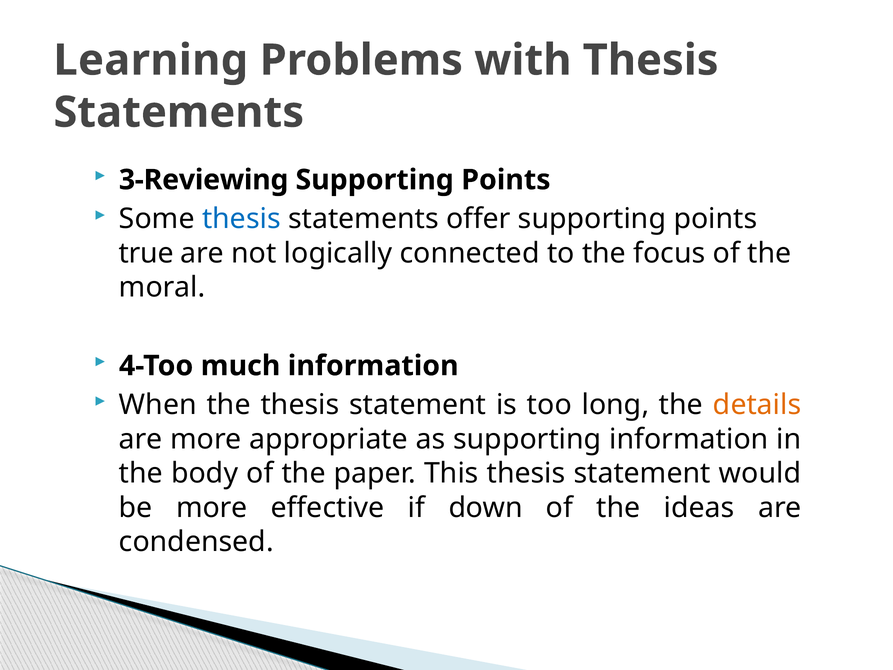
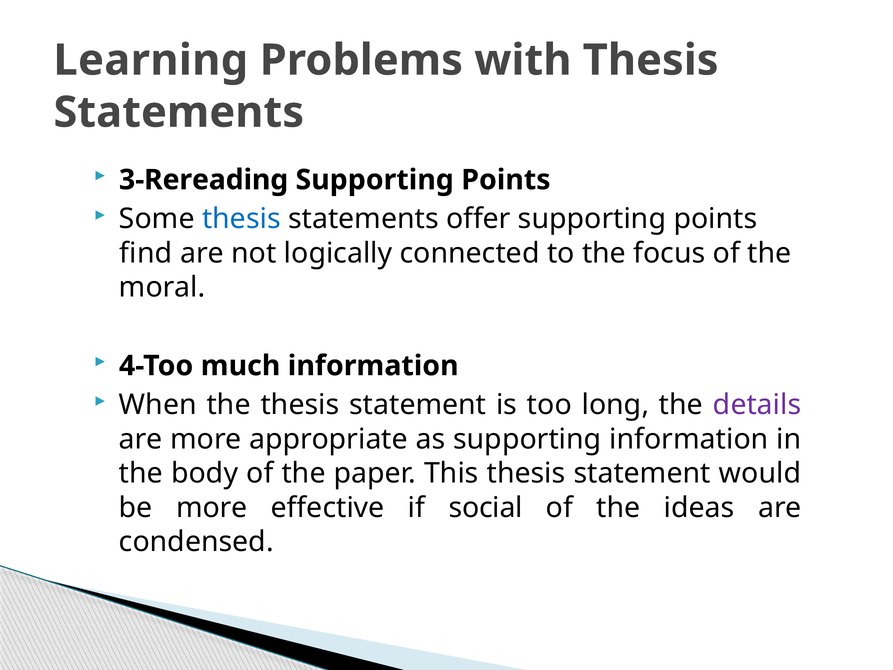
3-Reviewing: 3-Reviewing -> 3-Rereading (204, 180)
true: true -> find (146, 253)
details colour: orange -> purple (757, 405)
down: down -> social (486, 507)
